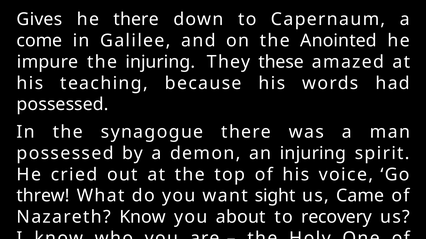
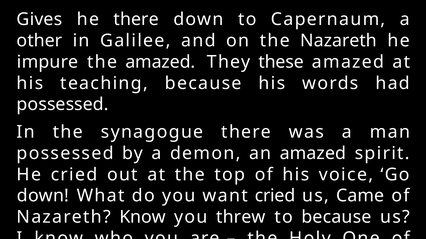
come: come -> other (39, 41)
the Anointed: Anointed -> Nazareth (339, 41)
the injuring: injuring -> amazed (160, 62)
an injuring: injuring -> amazed (313, 154)
threw: threw -> down (43, 196)
want sight: sight -> cried (275, 196)
about: about -> threw (241, 218)
to recovery: recovery -> because (336, 218)
